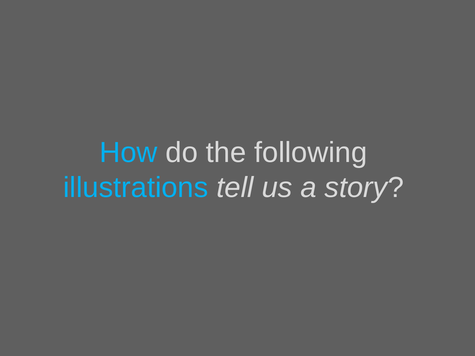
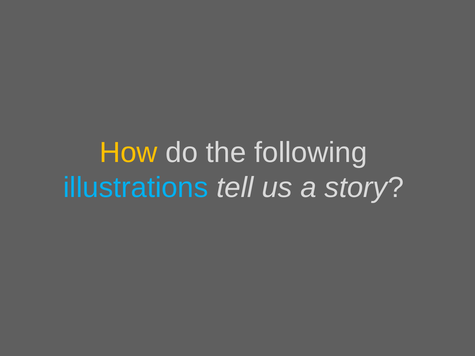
How colour: light blue -> yellow (129, 153)
